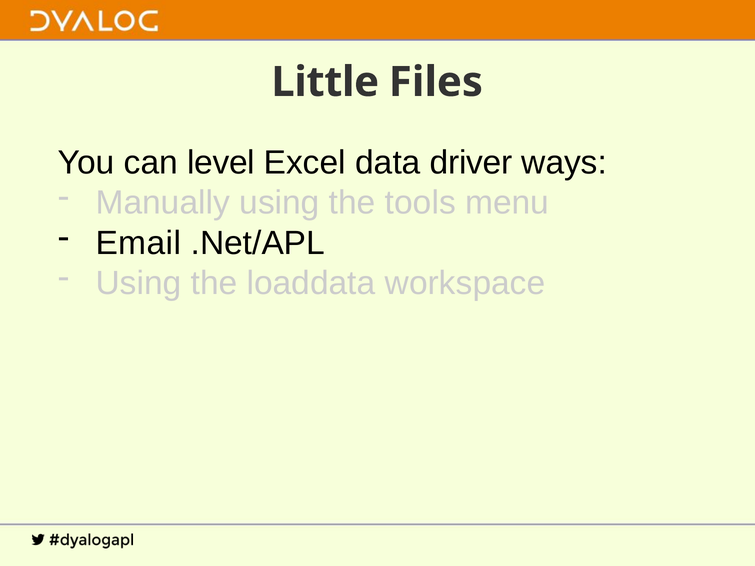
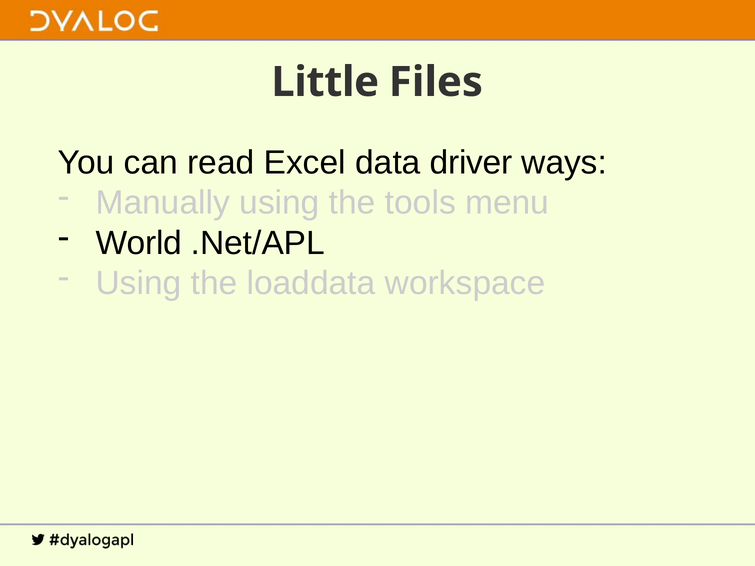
level: level -> read (221, 163)
Email: Email -> World (139, 243)
